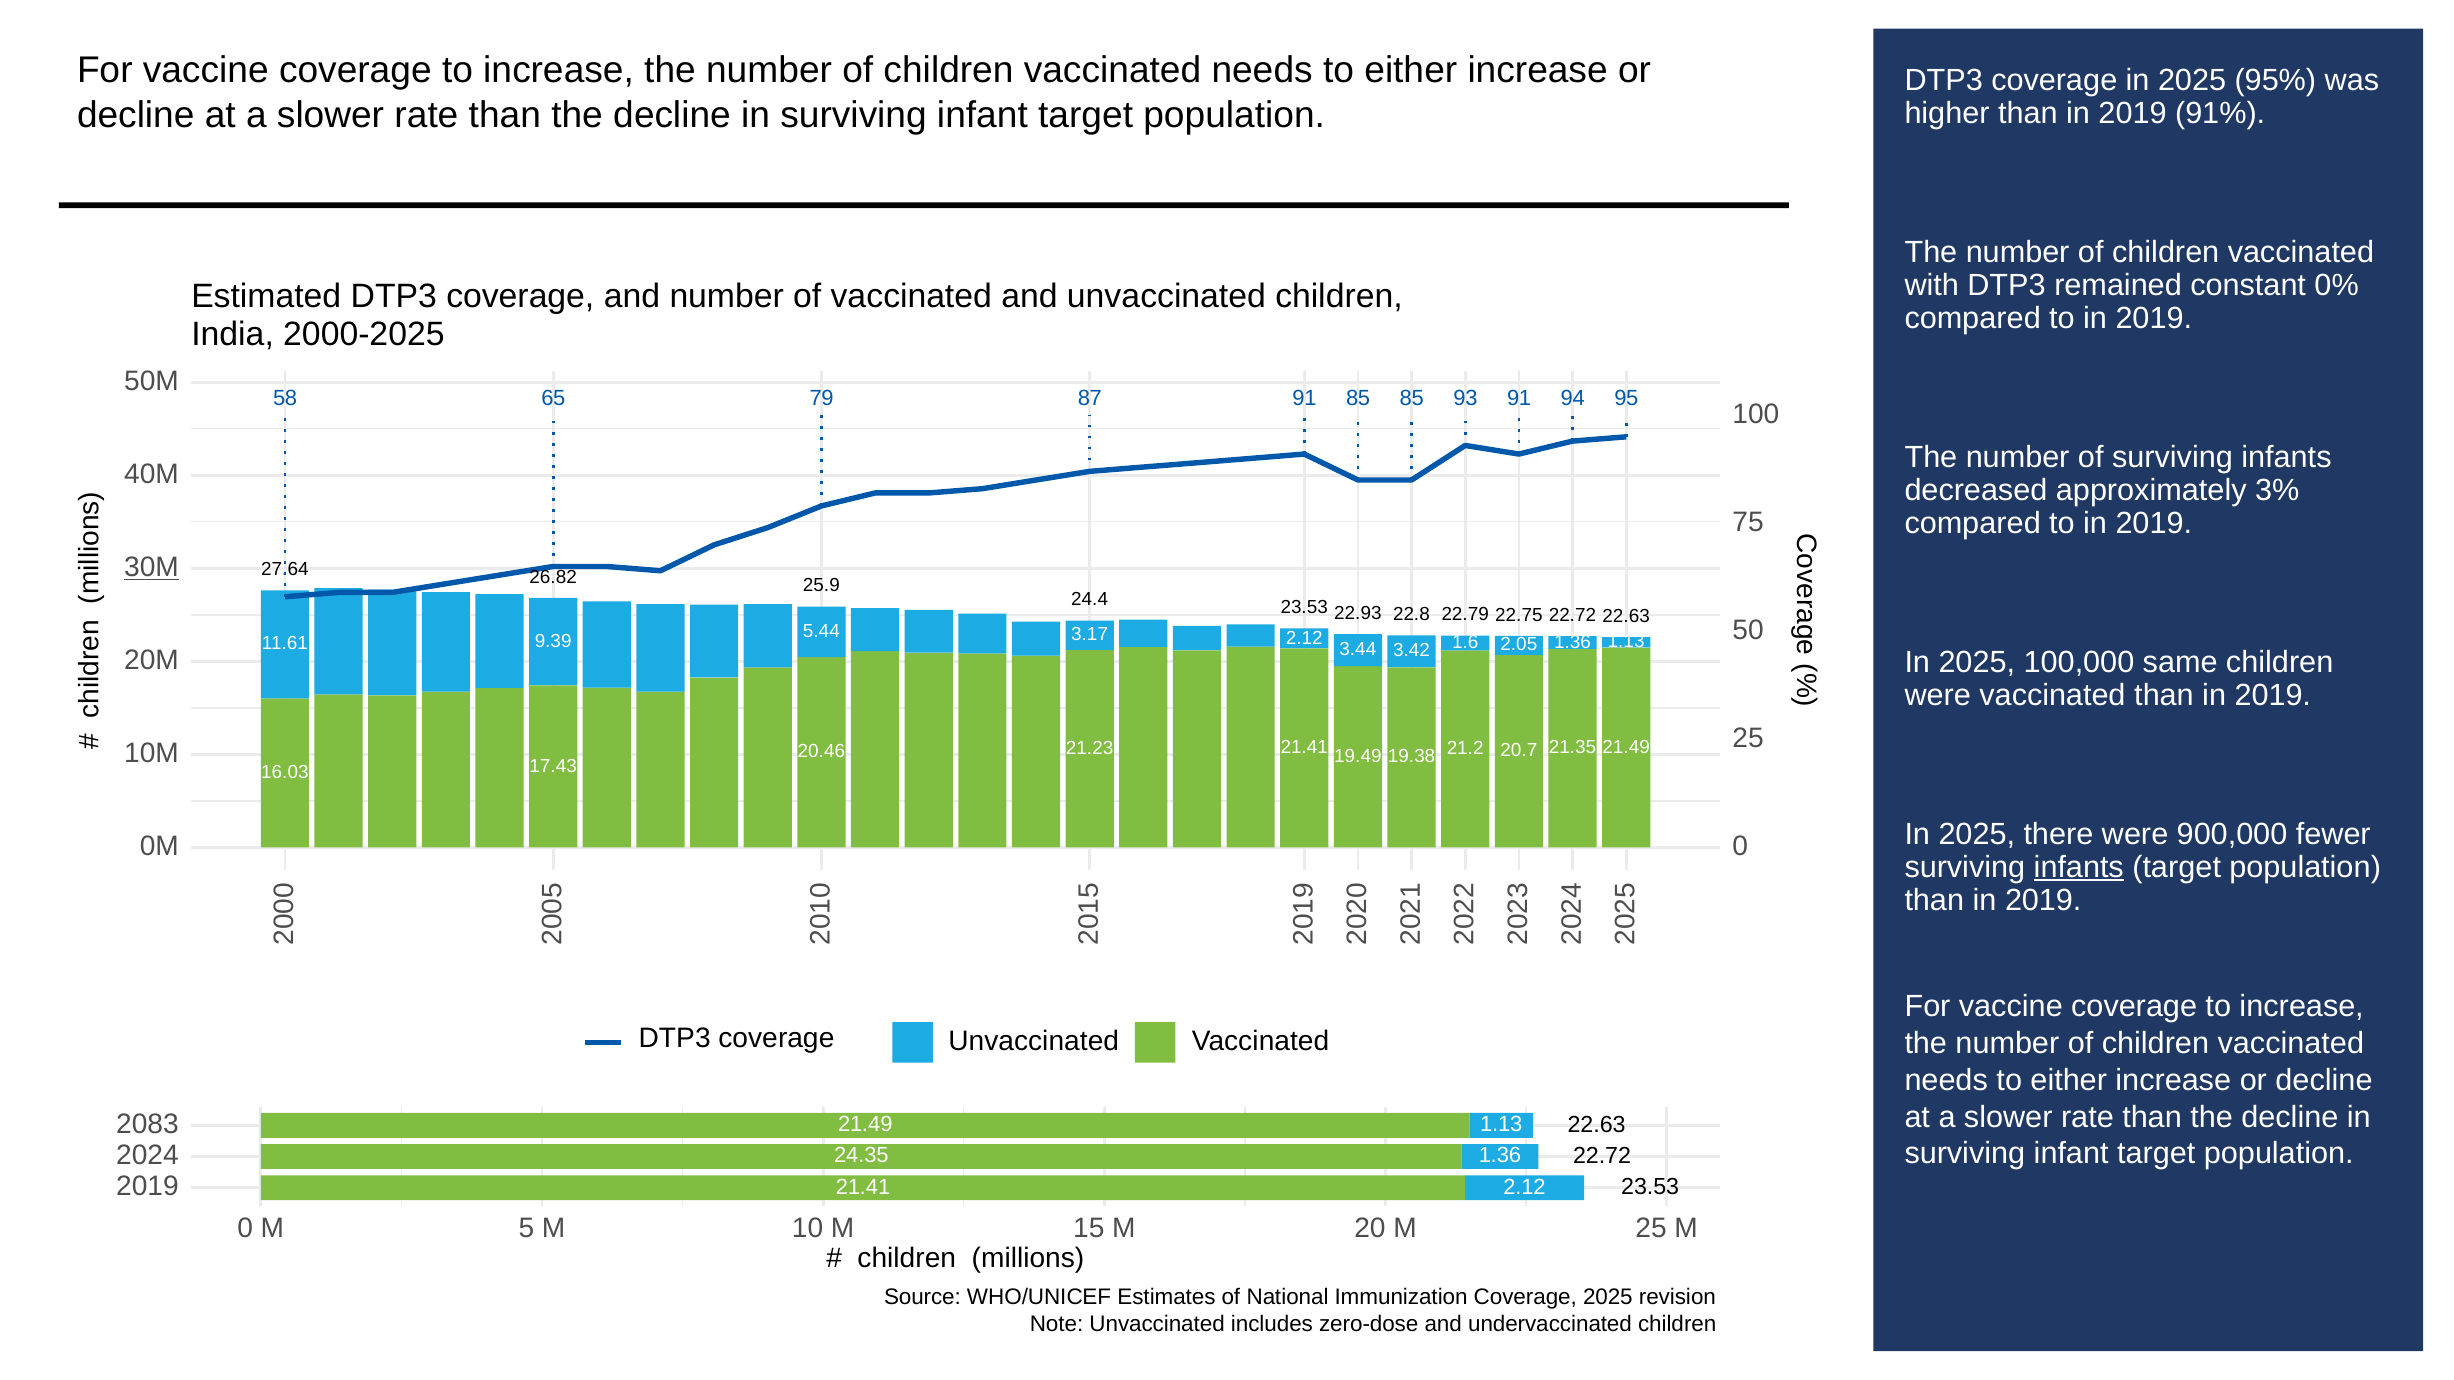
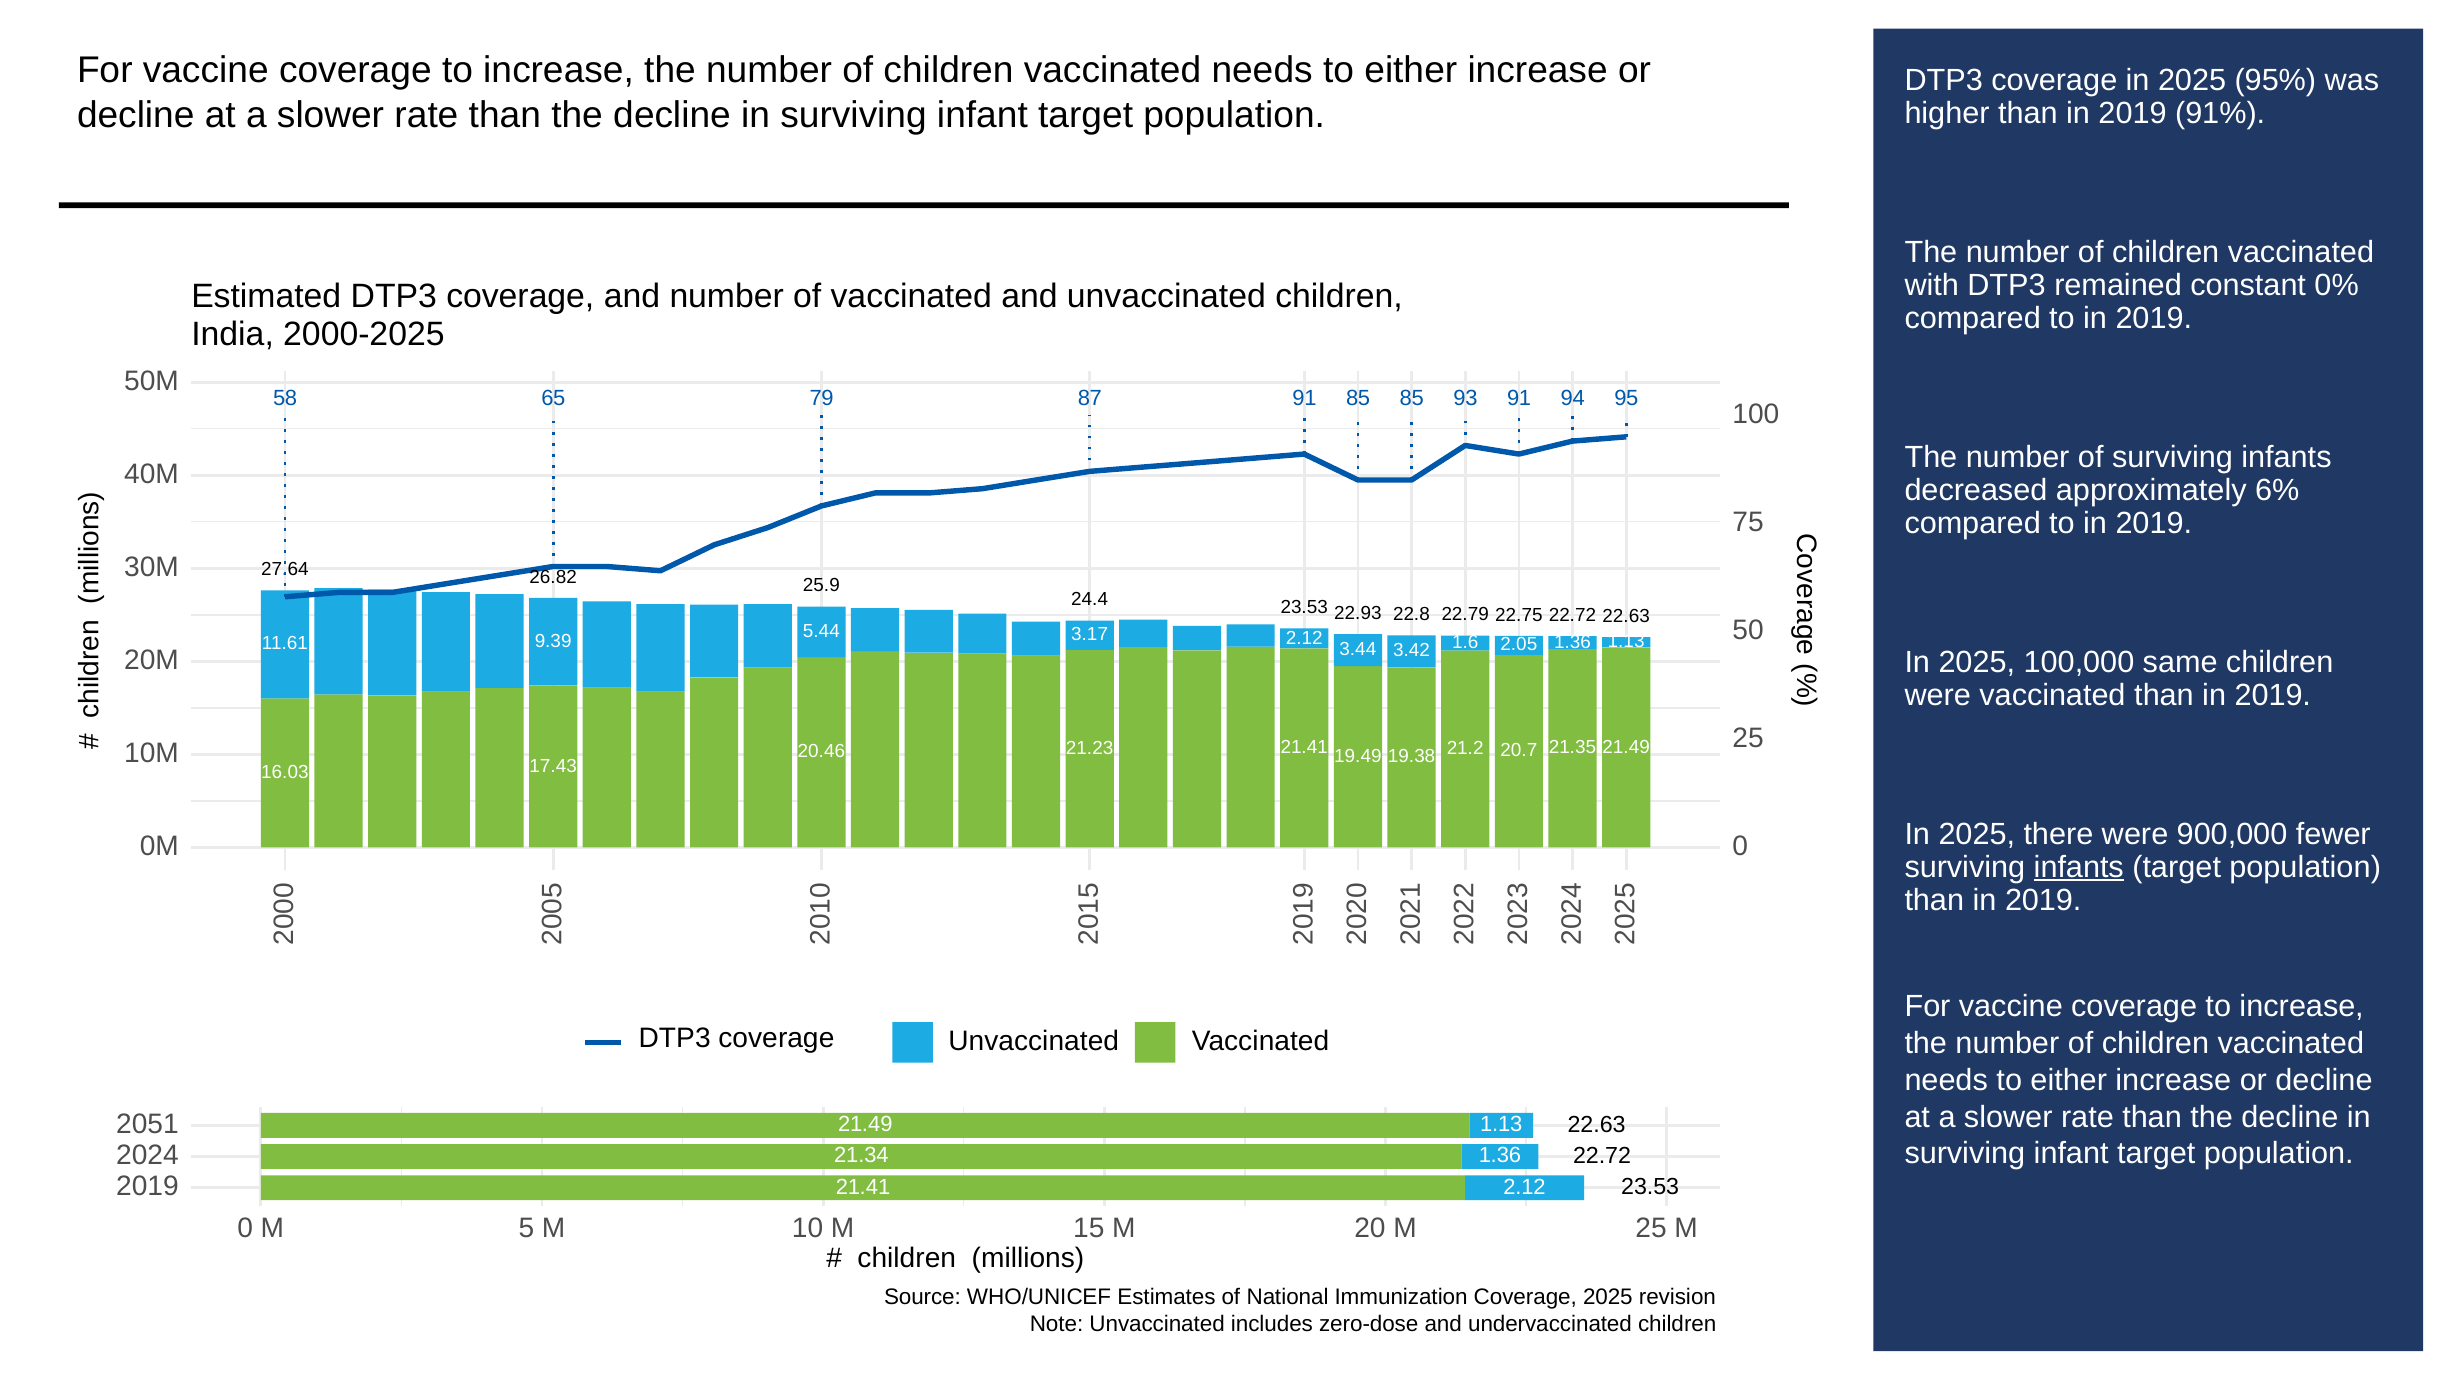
3%: 3% -> 6% (2277, 491)
30M underline: present -> none (151, 567)
2083: 2083 -> 2051 (147, 1125)
24.35: 24.35 -> 21.34 (861, 1156)
